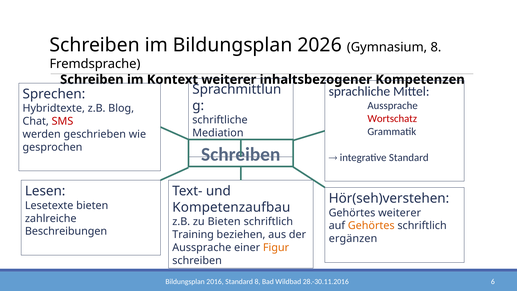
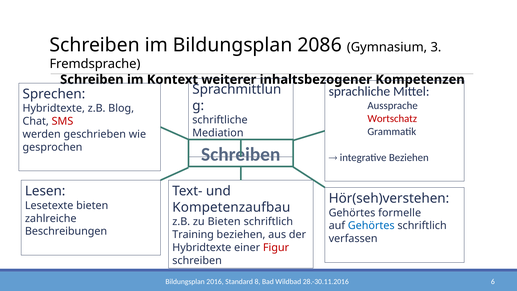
2026: 2026 -> 2086 (320, 45)
Gymnasium 8: 8 -> 3 (436, 47)
integrative Standard: Standard -> Beziehen (409, 157)
Gehörtes weiterer: weiterer -> formelle (400, 213)
Gehörtes colour: orange -> blue (371, 226)
ergänzen: ergänzen -> verfassen (353, 239)
Aussprache: Aussprache -> Hybridtexte (202, 247)
Figur colour: orange -> red (276, 247)
